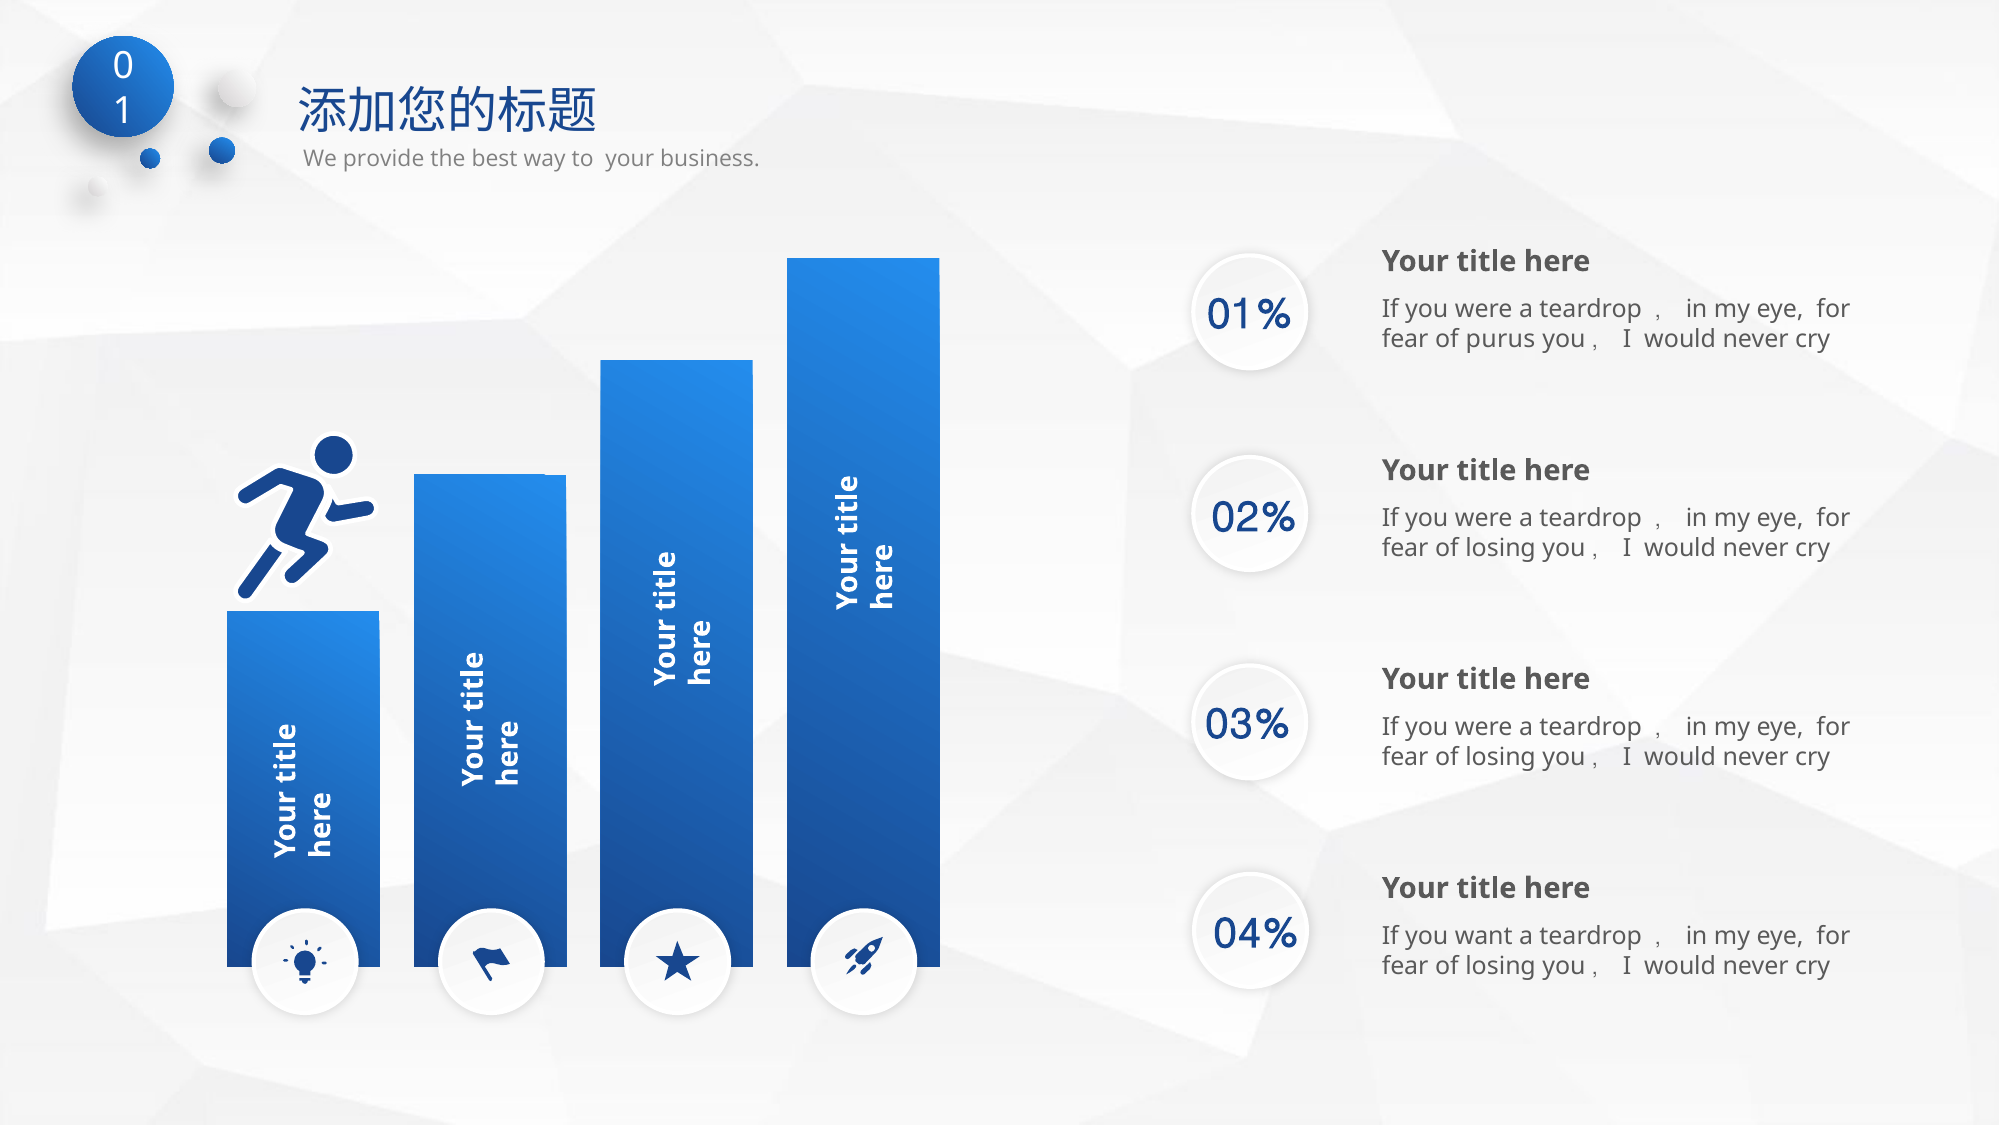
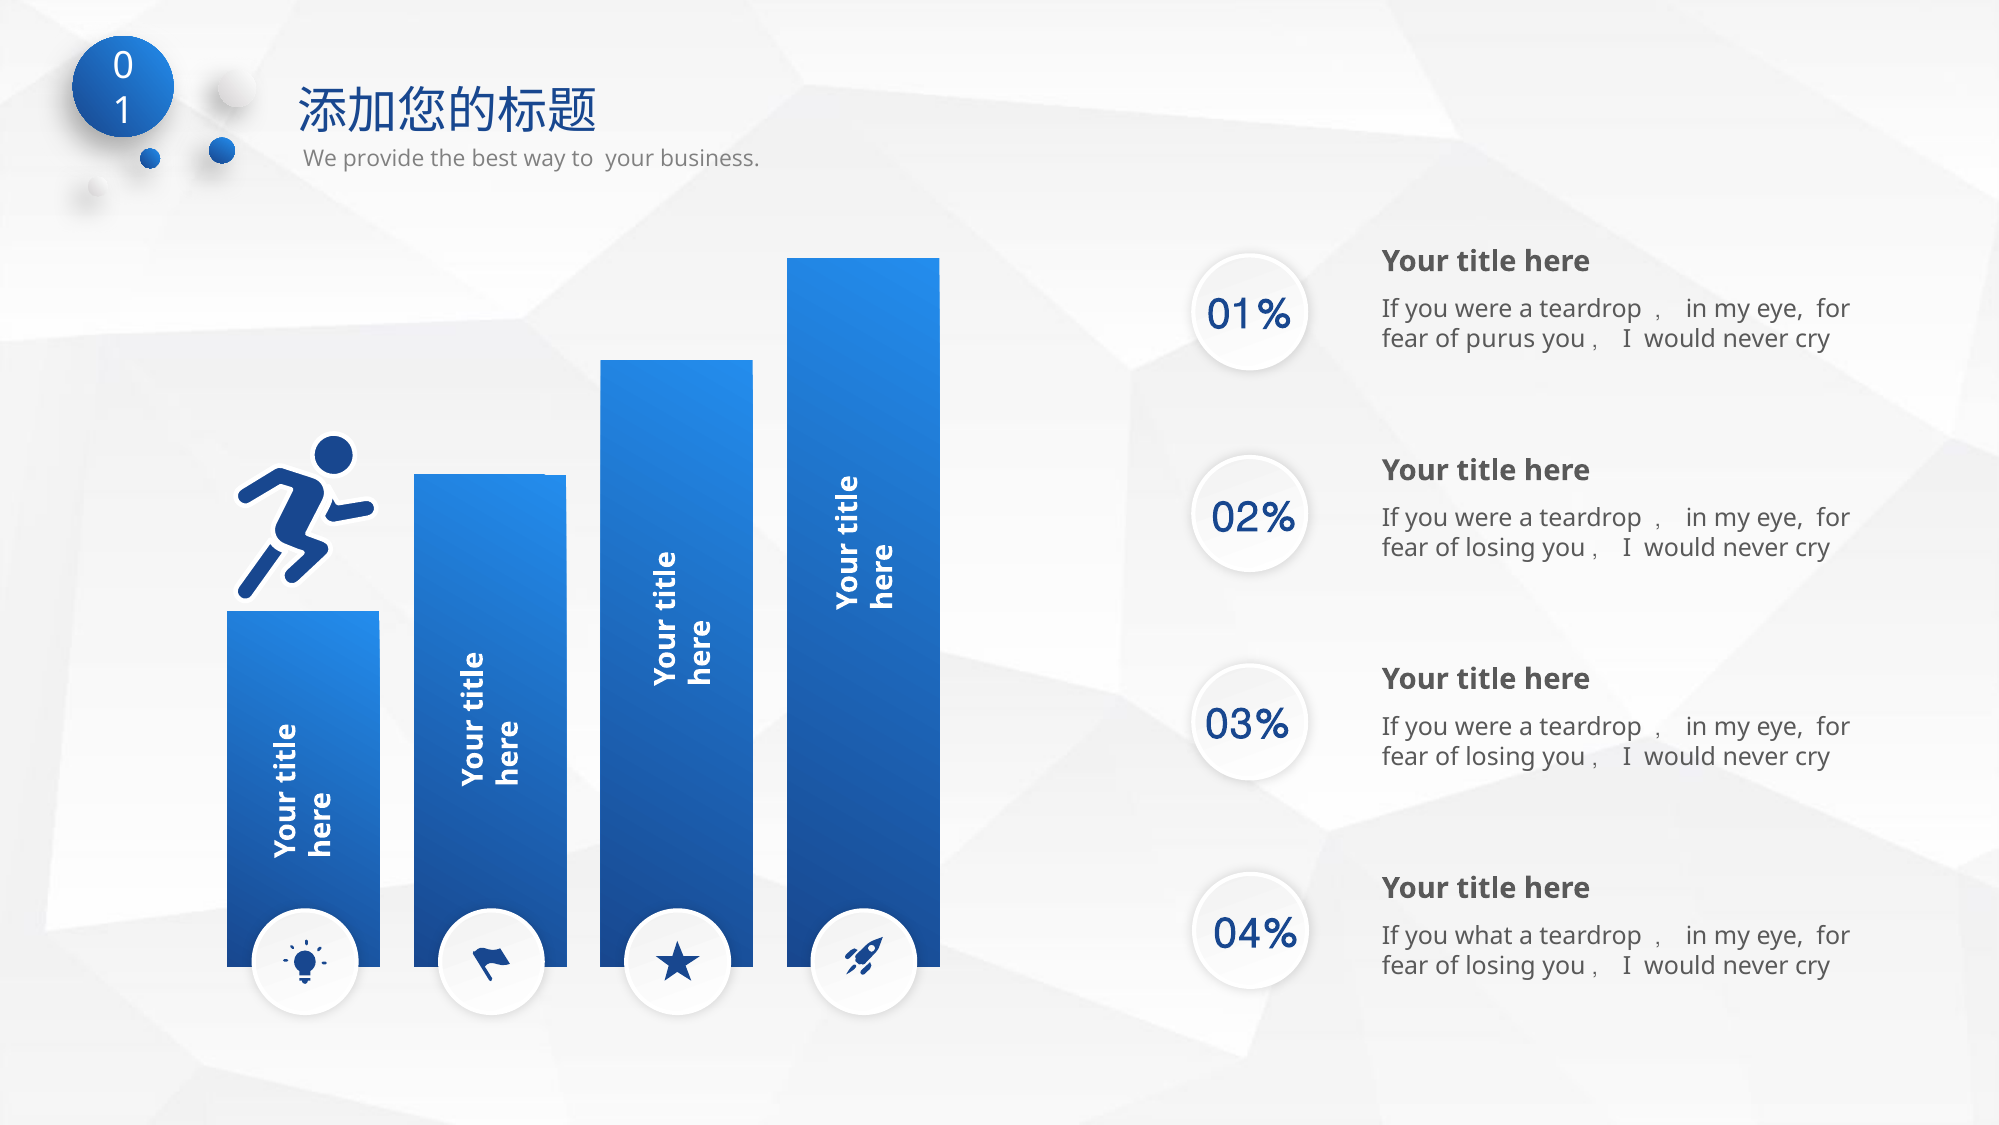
want: want -> what (1484, 935)
